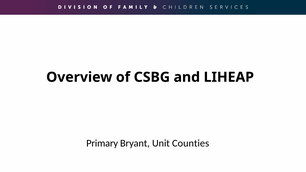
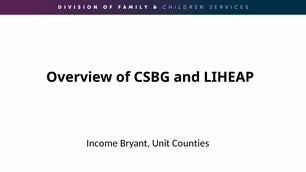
Primary: Primary -> Income (102, 143)
